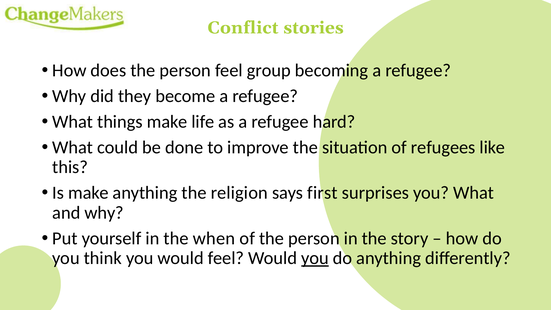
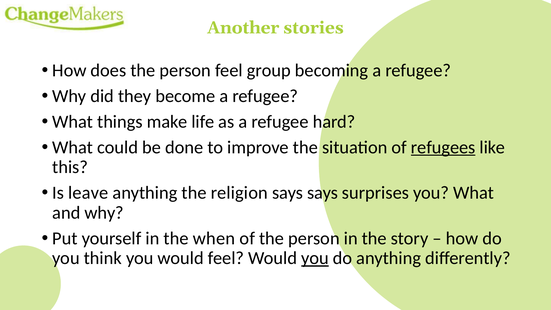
Conflict: Conflict -> Another (243, 28)
refugees underline: none -> present (443, 147)
Is make: make -> leave (88, 193)
says first: first -> says (323, 193)
